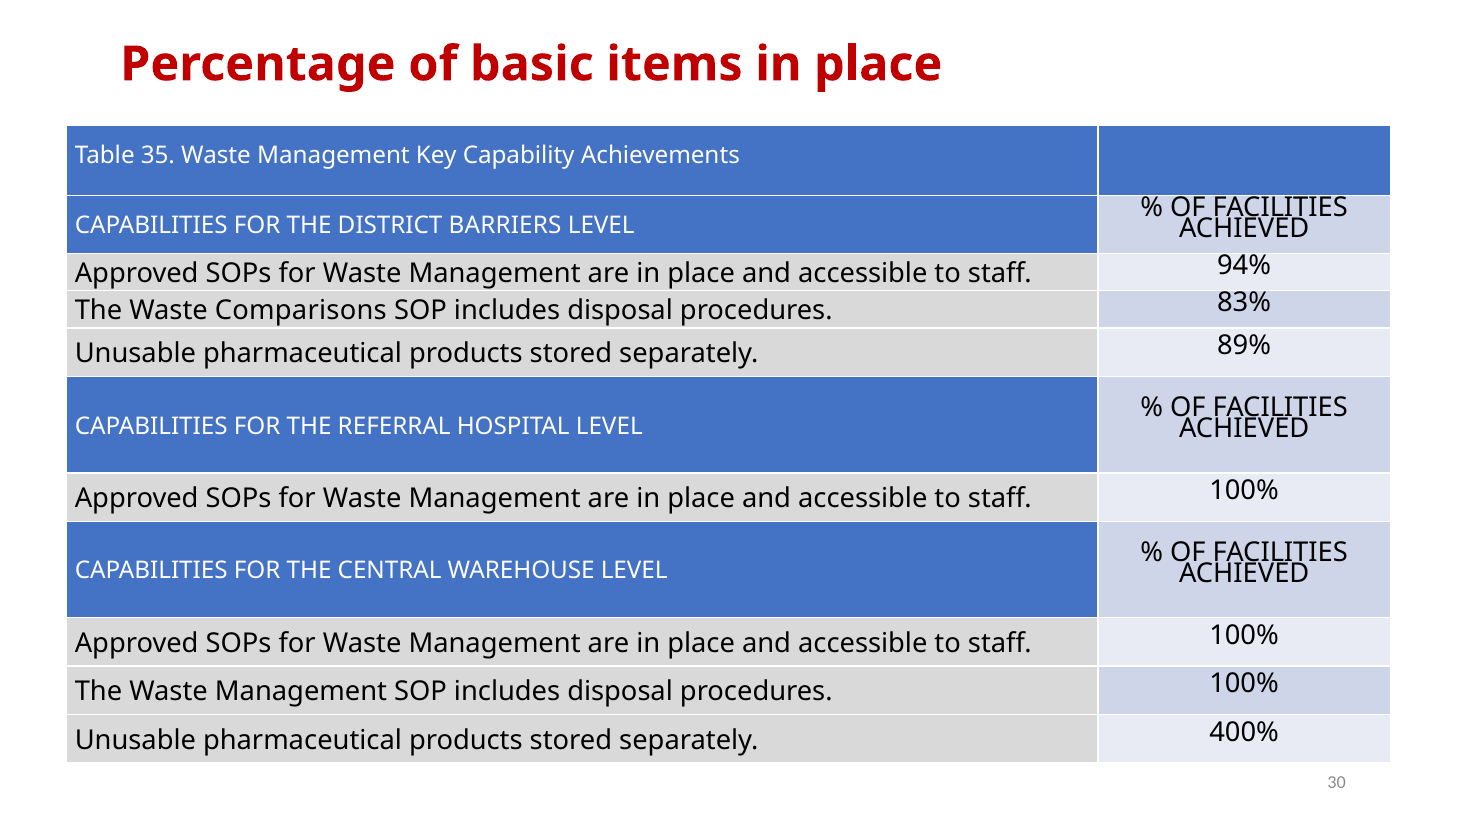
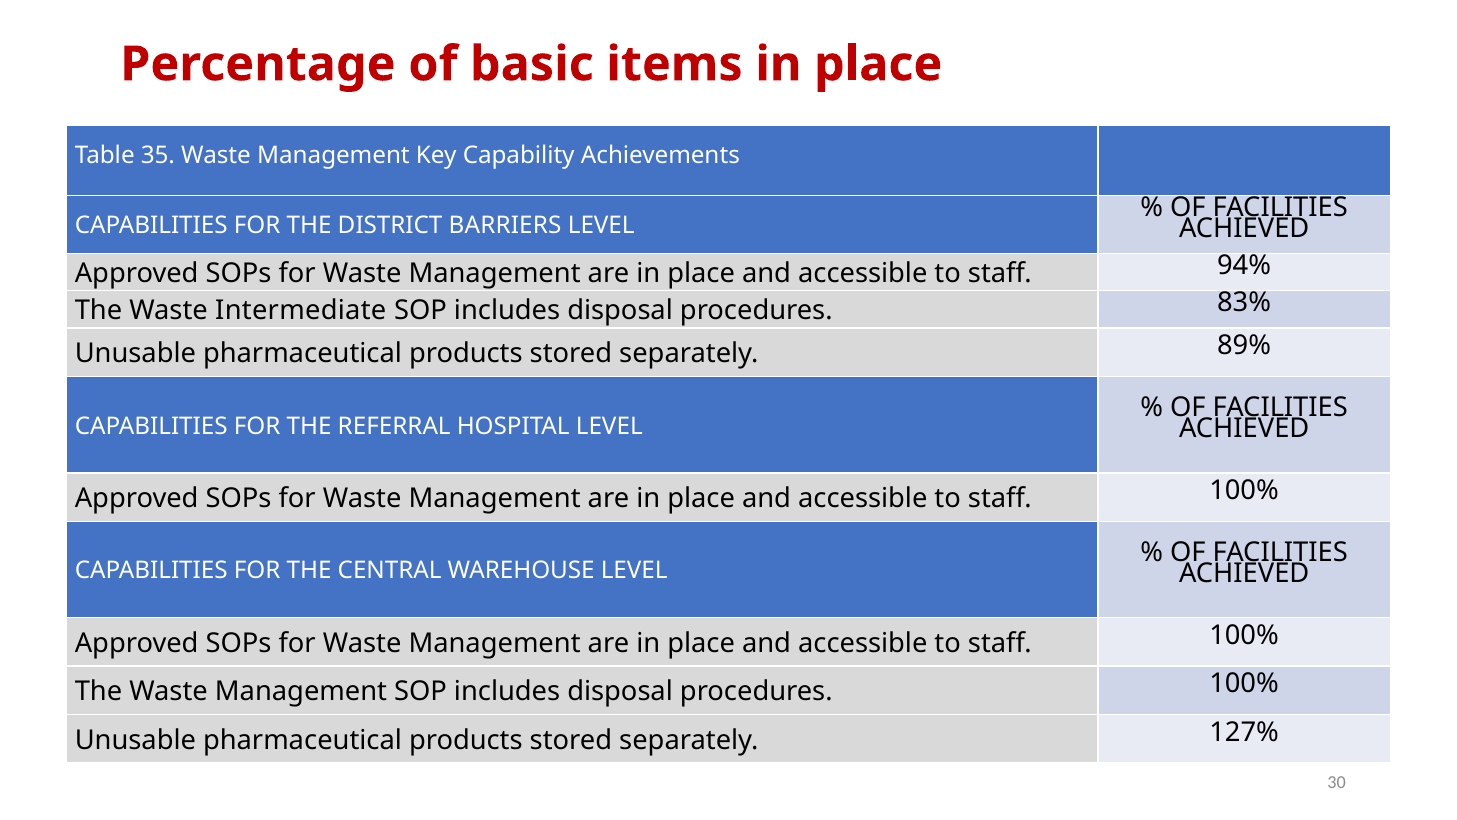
Comparisons: Comparisons -> Intermediate (301, 311)
400%: 400% -> 127% (1244, 732)
